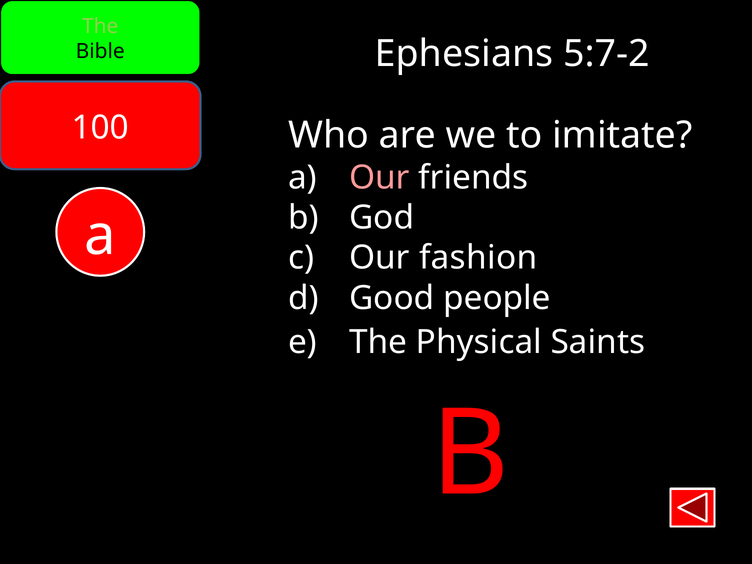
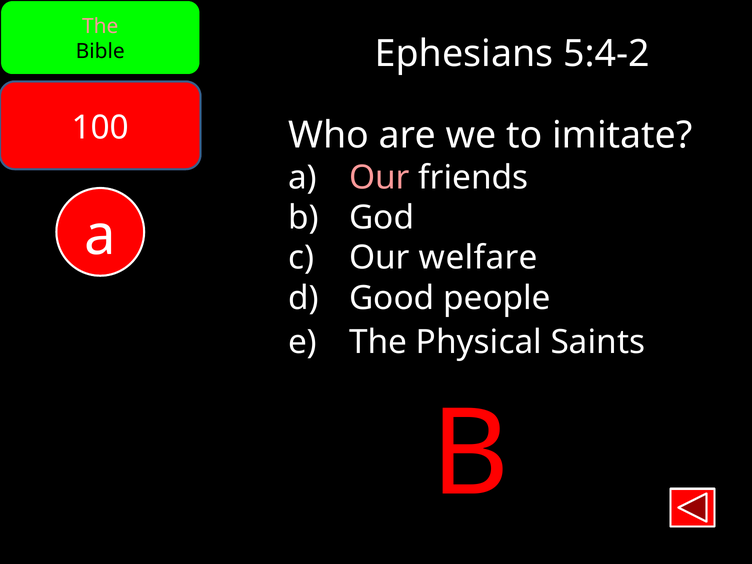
The colour: light green -> pink (100, 26)
5:7-2: 5:7-2 -> 5:4-2 (606, 54)
fashion: fashion -> welfare (478, 258)
